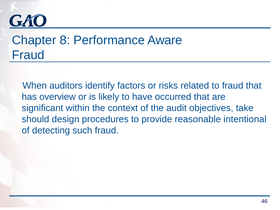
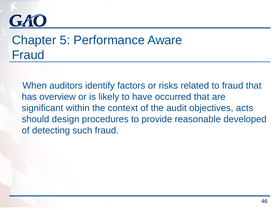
8: 8 -> 5 (65, 40)
take: take -> acts (245, 108)
intentional: intentional -> developed (245, 119)
